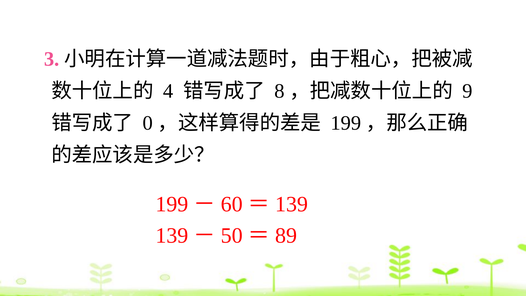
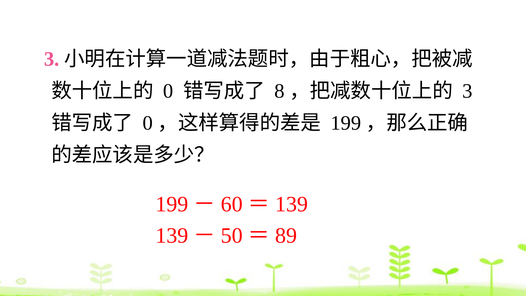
4: 4 -> 0 (168, 91)
9: 9 -> 3 (467, 91)
